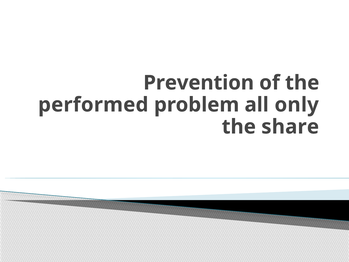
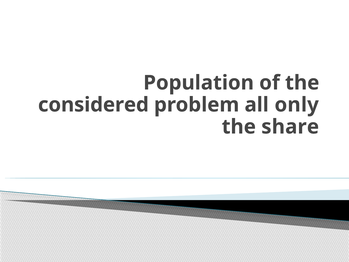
Prevention: Prevention -> Population (199, 83)
performed: performed -> considered (93, 105)
